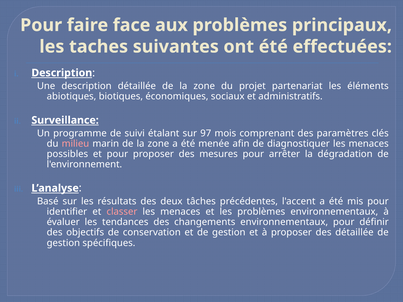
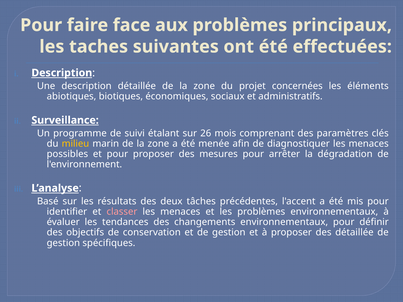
partenariat: partenariat -> concernées (297, 86)
97: 97 -> 26 (206, 134)
milieu colour: pink -> yellow (75, 144)
